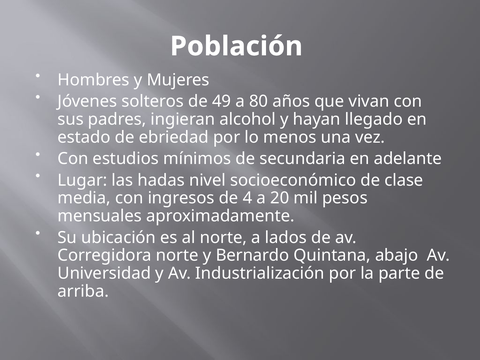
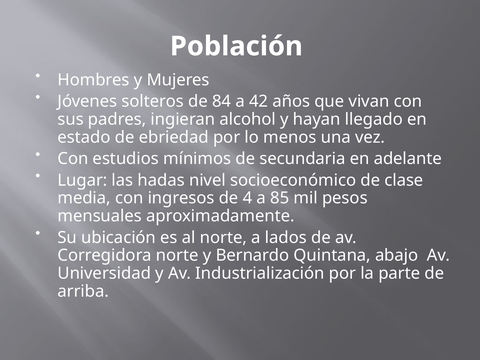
49: 49 -> 84 (222, 101)
80: 80 -> 42 (259, 101)
20: 20 -> 85 (280, 198)
